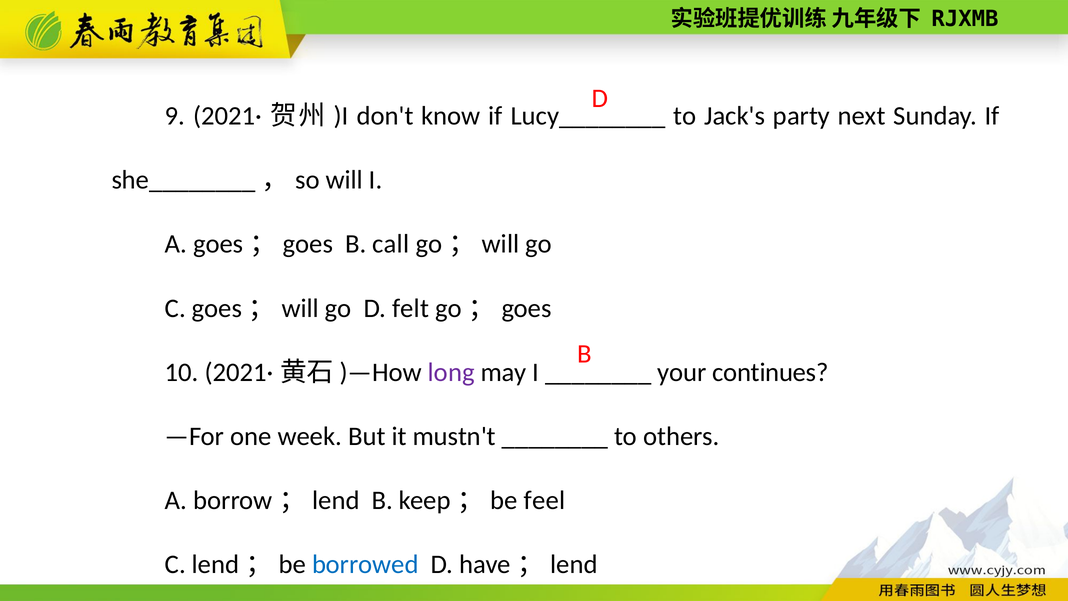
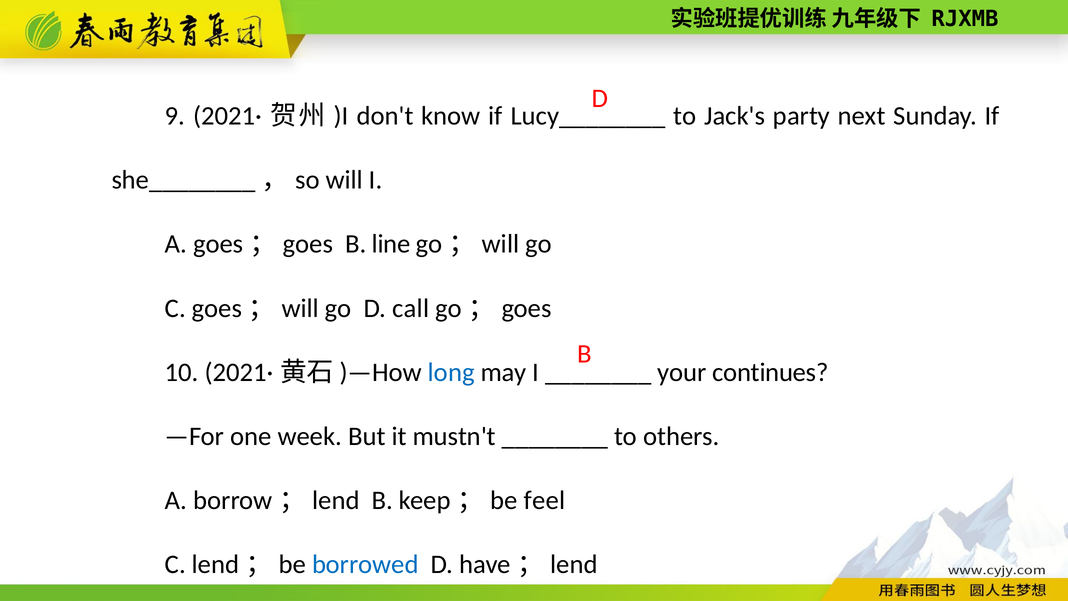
call: call -> line (391, 244)
felt: felt -> call (411, 308)
long colour: purple -> blue (451, 372)
